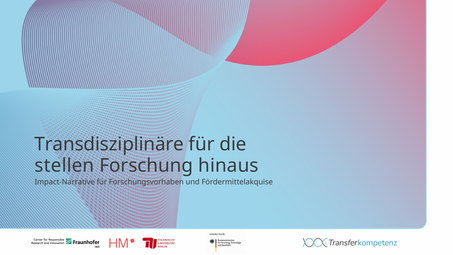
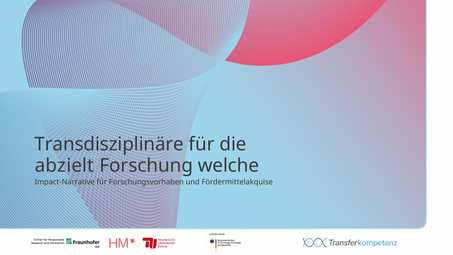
stellen: stellen -> abzielt (64, 165)
hinaus: hinaus -> welche (229, 165)
